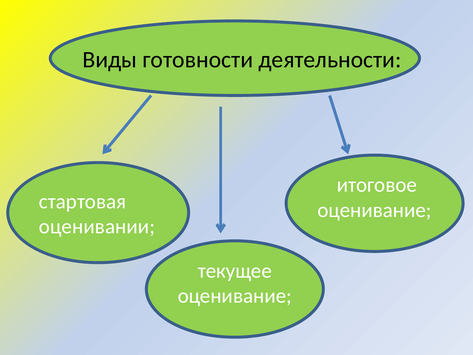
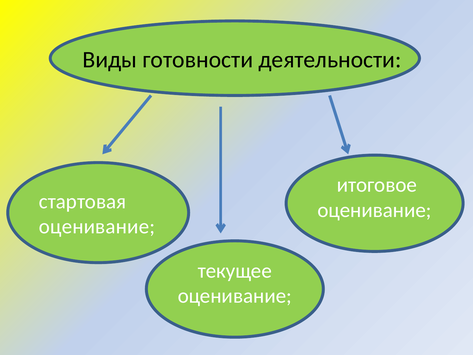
оценивании: оценивании -> оценивание (97, 227)
